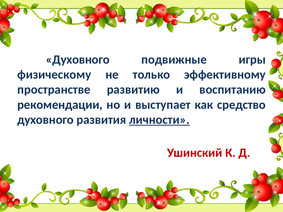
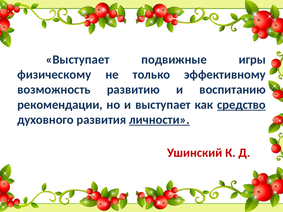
Духовного: Духовного -> Выступает (77, 60)
пространстве: пространстве -> возможность (54, 90)
средство underline: none -> present (241, 105)
